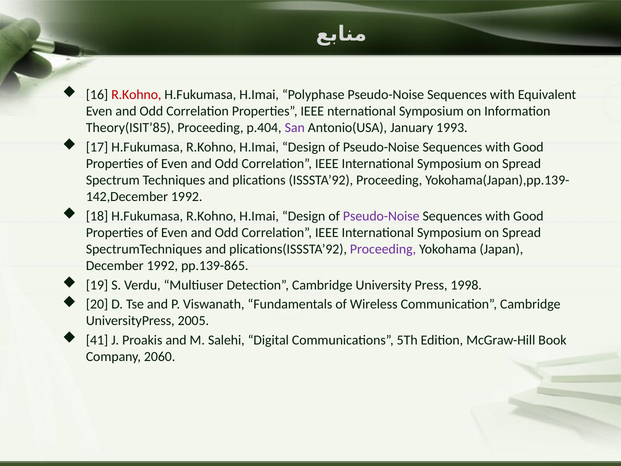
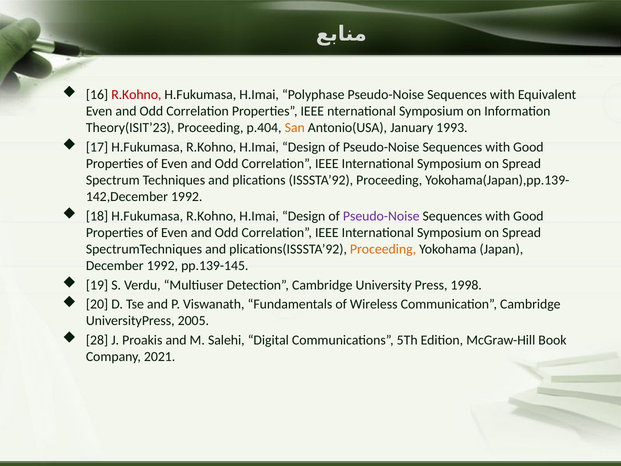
Theory(ISIT’85: Theory(ISIT’85 -> Theory(ISIT’23 (130, 128)
San colour: purple -> orange (295, 128)
Proceeding colour: purple -> orange (383, 249)
pp.139-865: pp.139-865 -> pp.139-145 (215, 266)
41: 41 -> 28 (97, 340)
2060: 2060 -> 2021 (160, 357)
